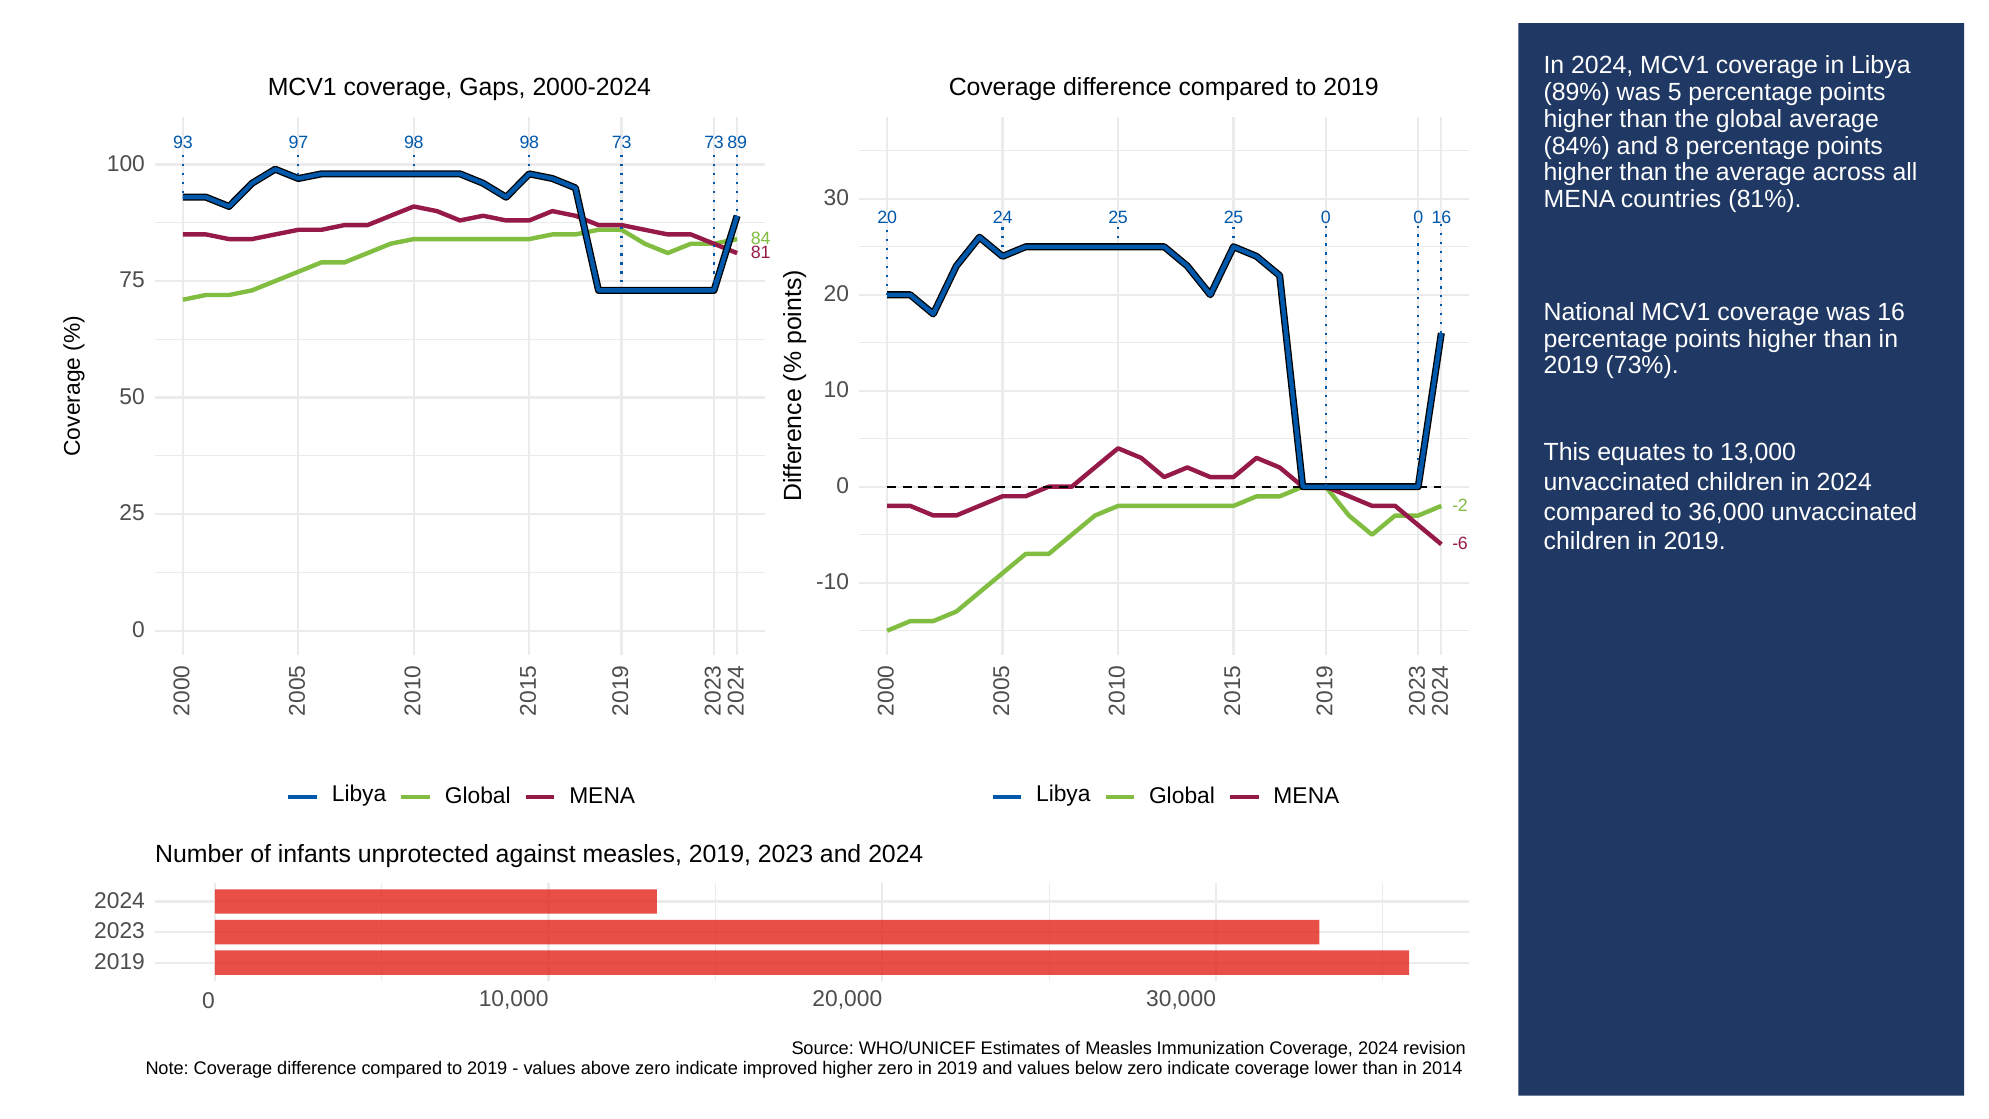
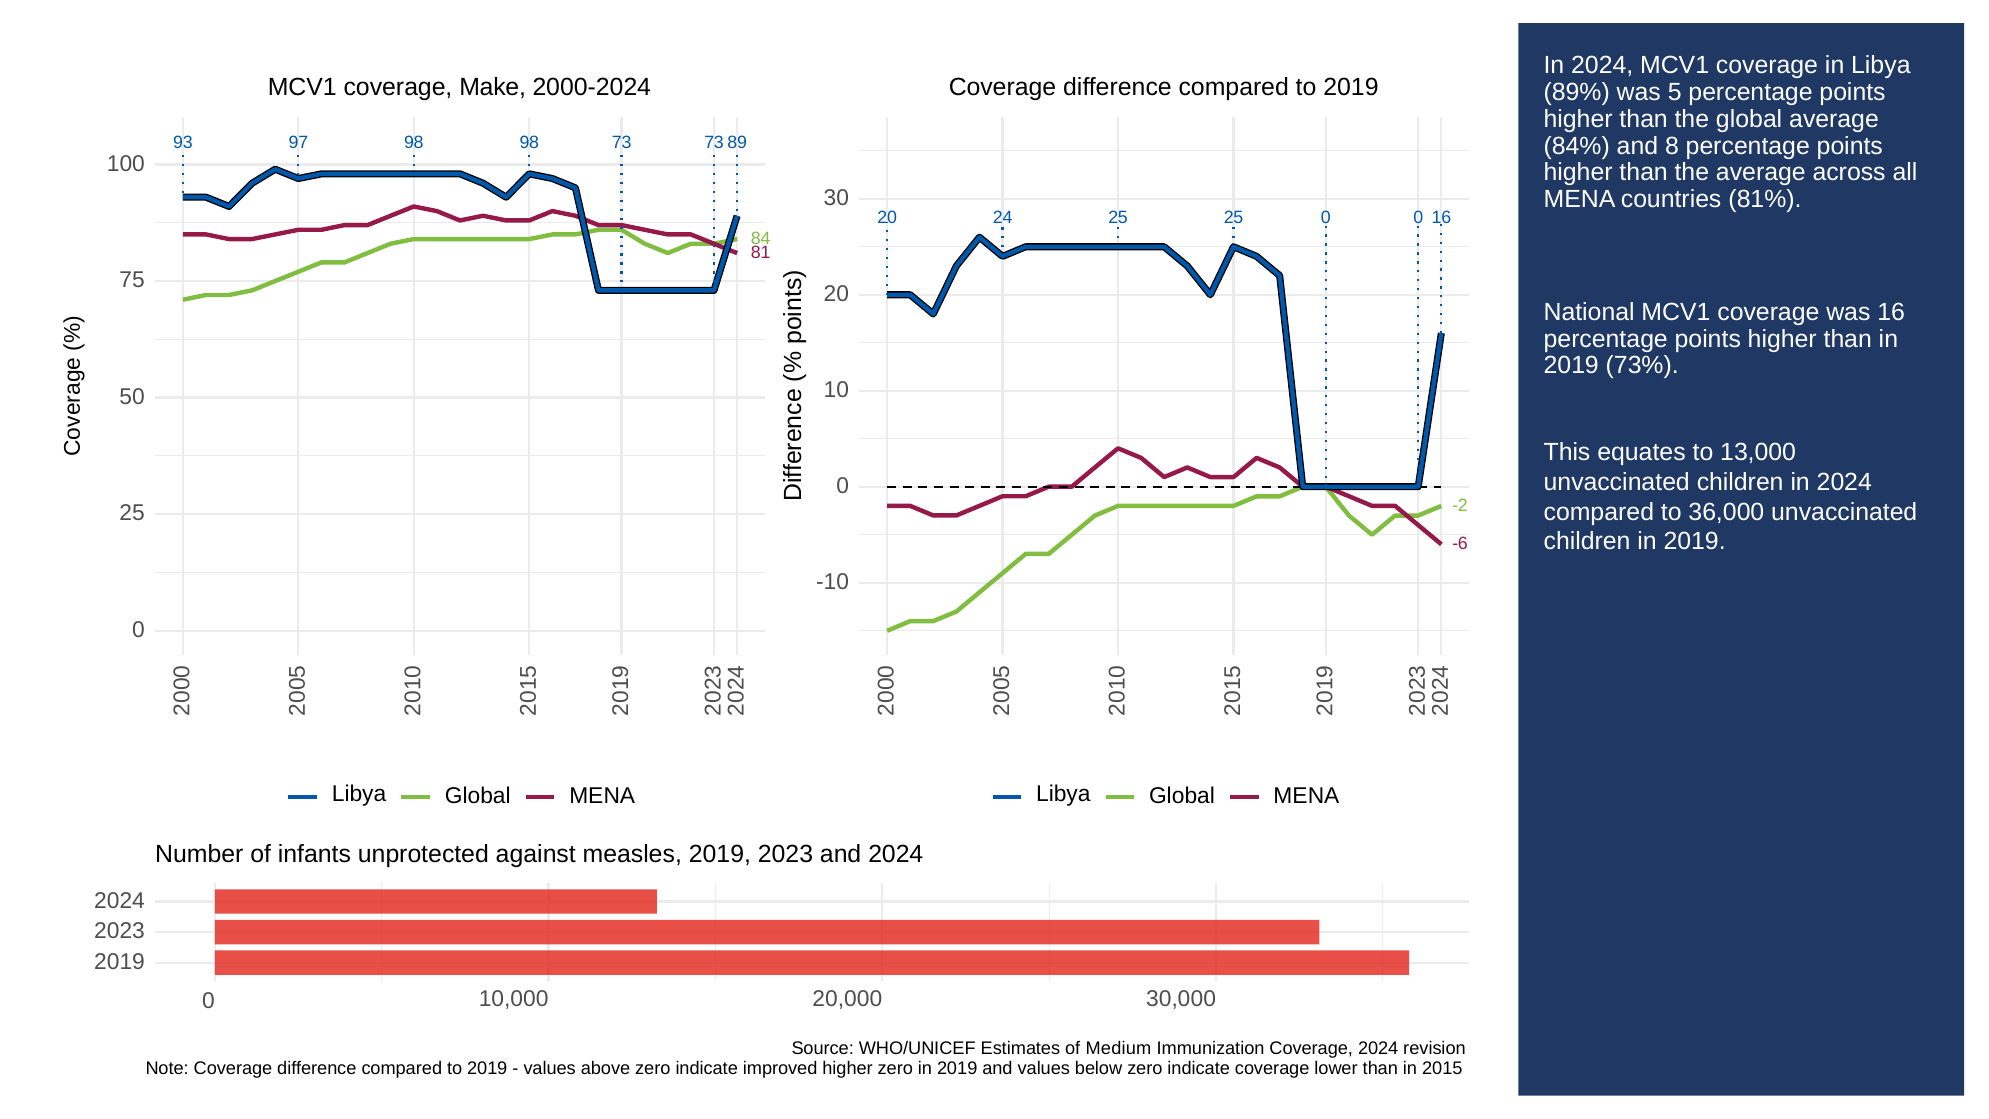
Gaps: Gaps -> Make (493, 88)
of Measles: Measles -> Medium (1118, 1048)
2014: 2014 -> 2015 (1442, 1068)
